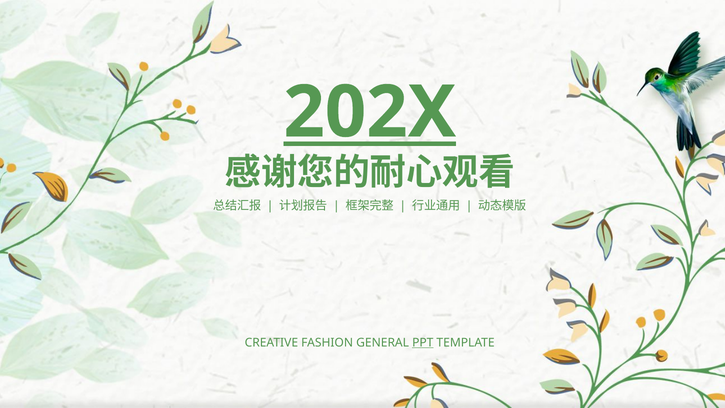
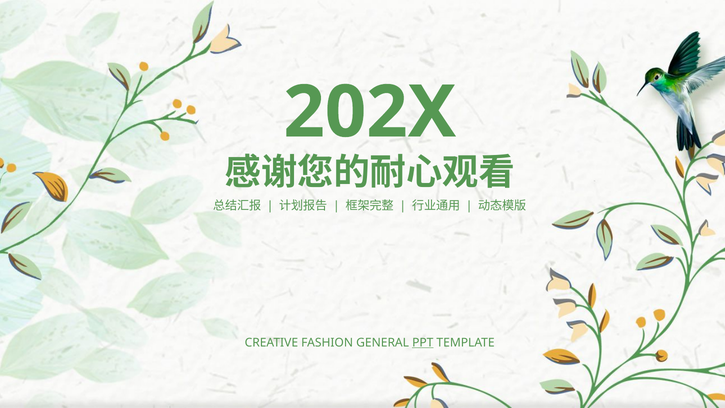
202X underline: present -> none (370, 112)
